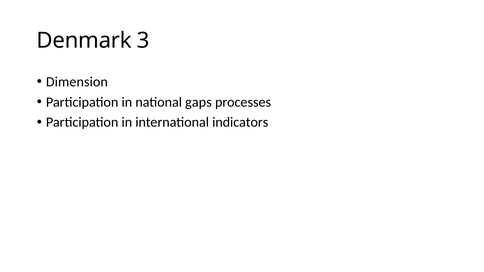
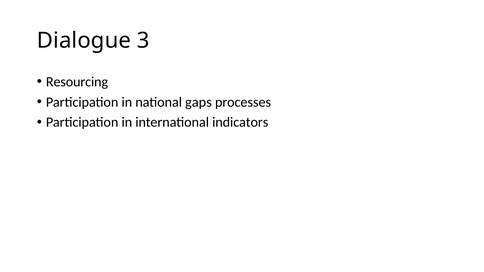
Denmark: Denmark -> Dialogue (84, 41)
Dimension: Dimension -> Resourcing (77, 82)
